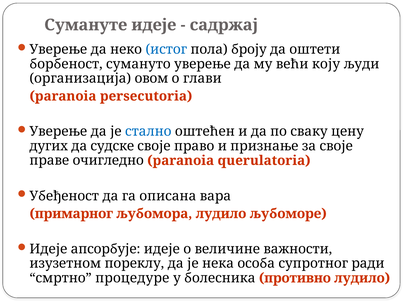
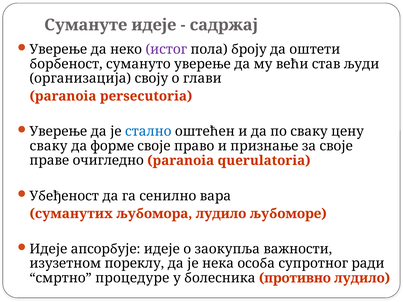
истог colour: blue -> purple (166, 49)
коју: коју -> став (326, 64)
овом: овом -> своју (151, 78)
дугих: дугих -> сваку (49, 146)
судске: судске -> форме (112, 146)
описана: описана -> сенилно (168, 196)
примарног: примарног -> суманутих (71, 214)
величине: величине -> заокупља (227, 249)
